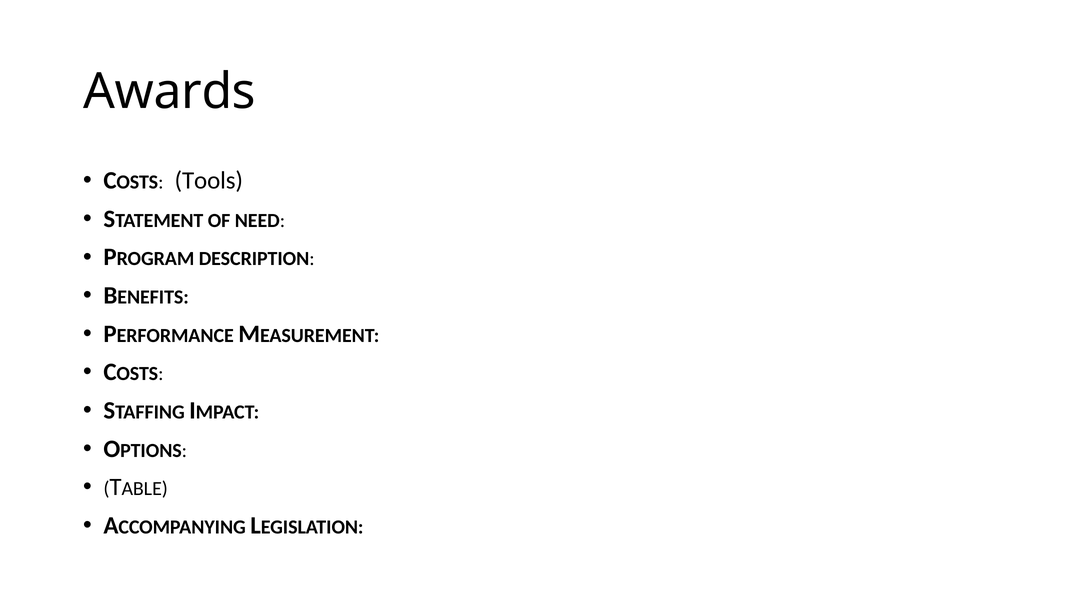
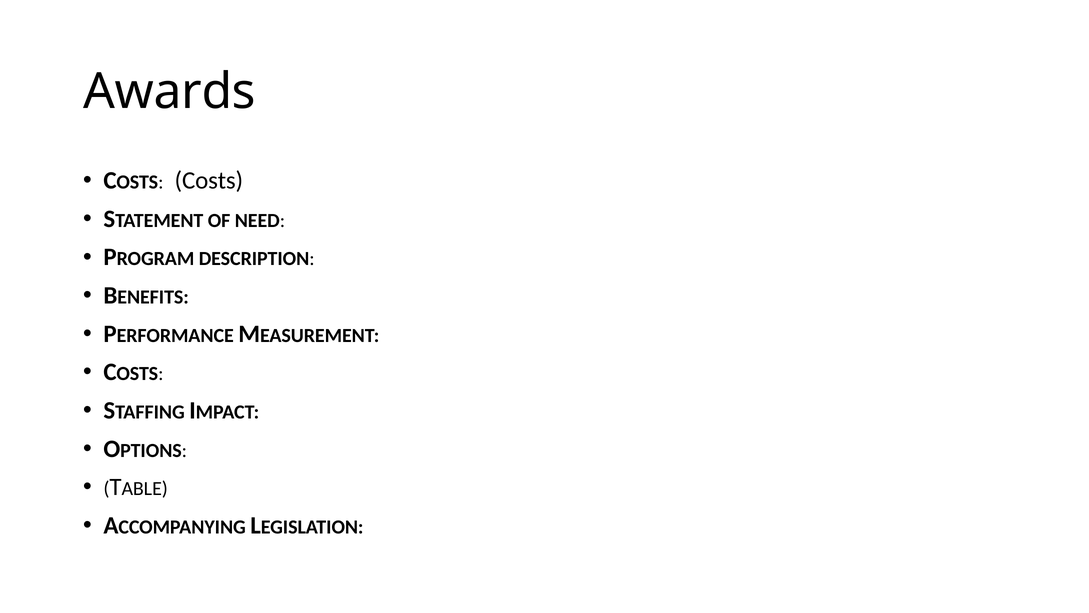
Tools: Tools -> Costs (209, 180)
